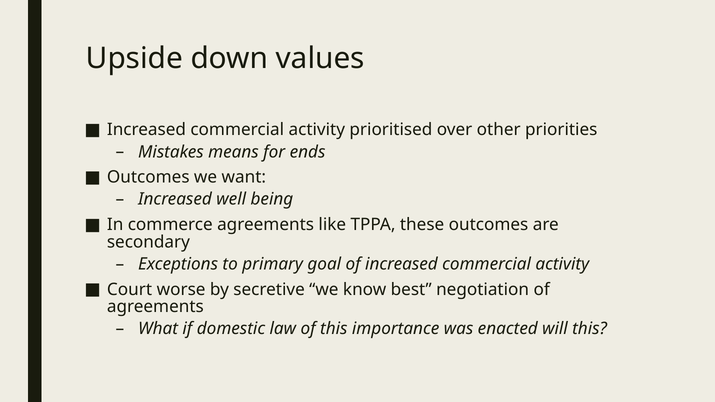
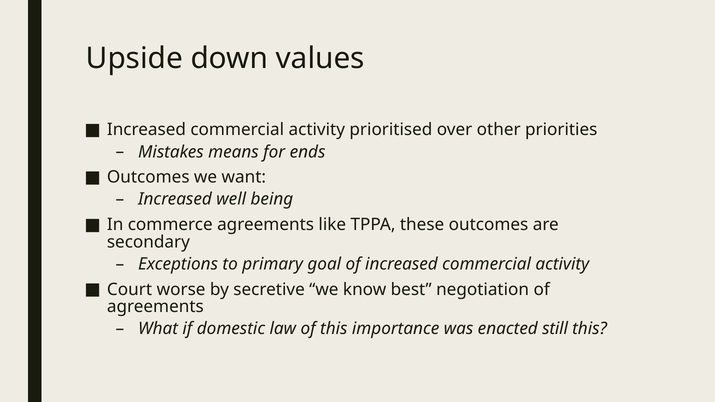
will: will -> still (555, 329)
